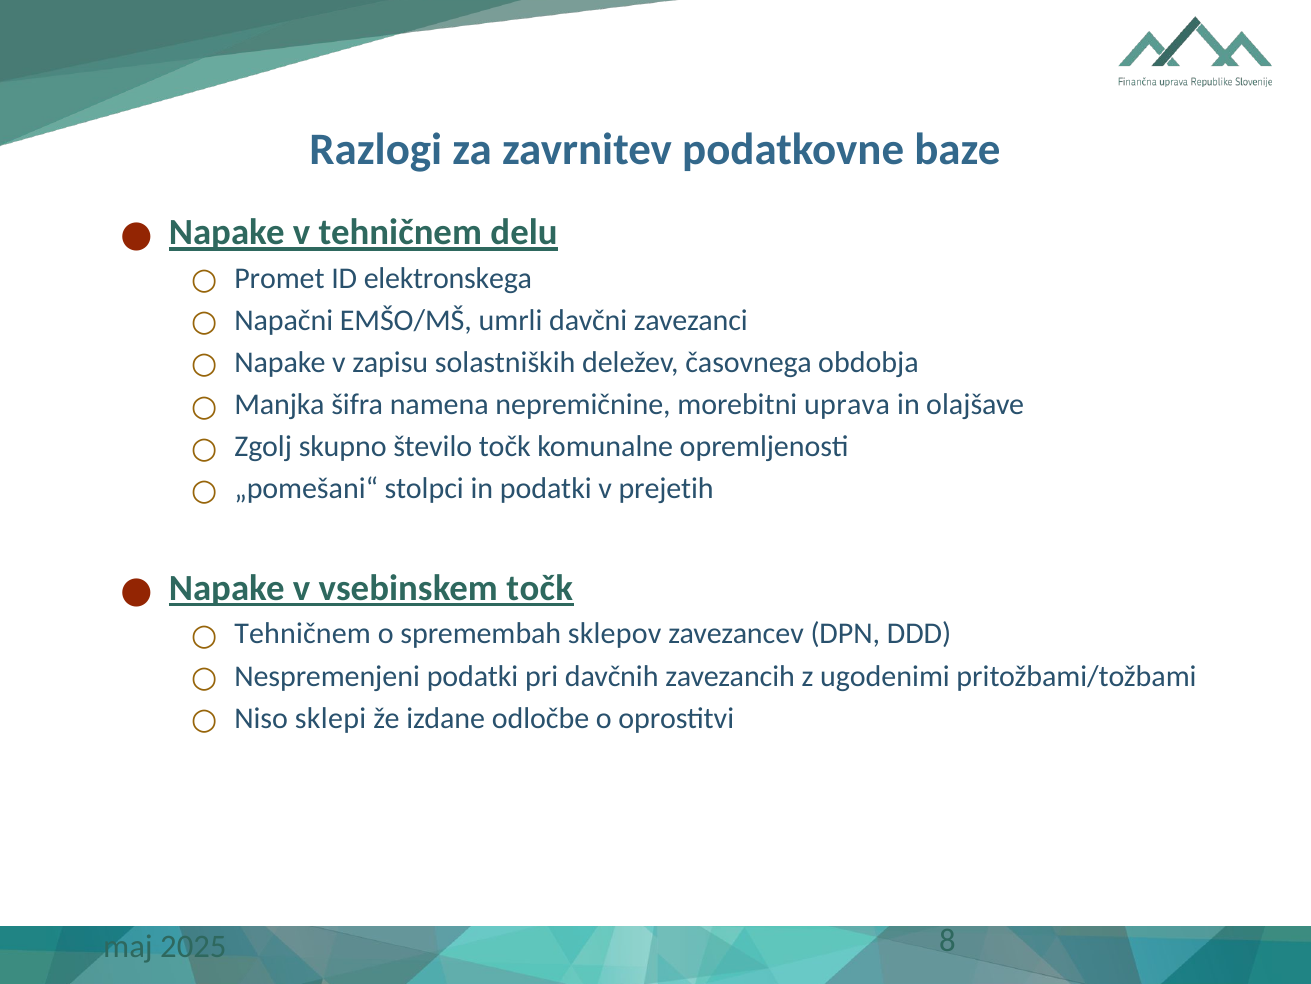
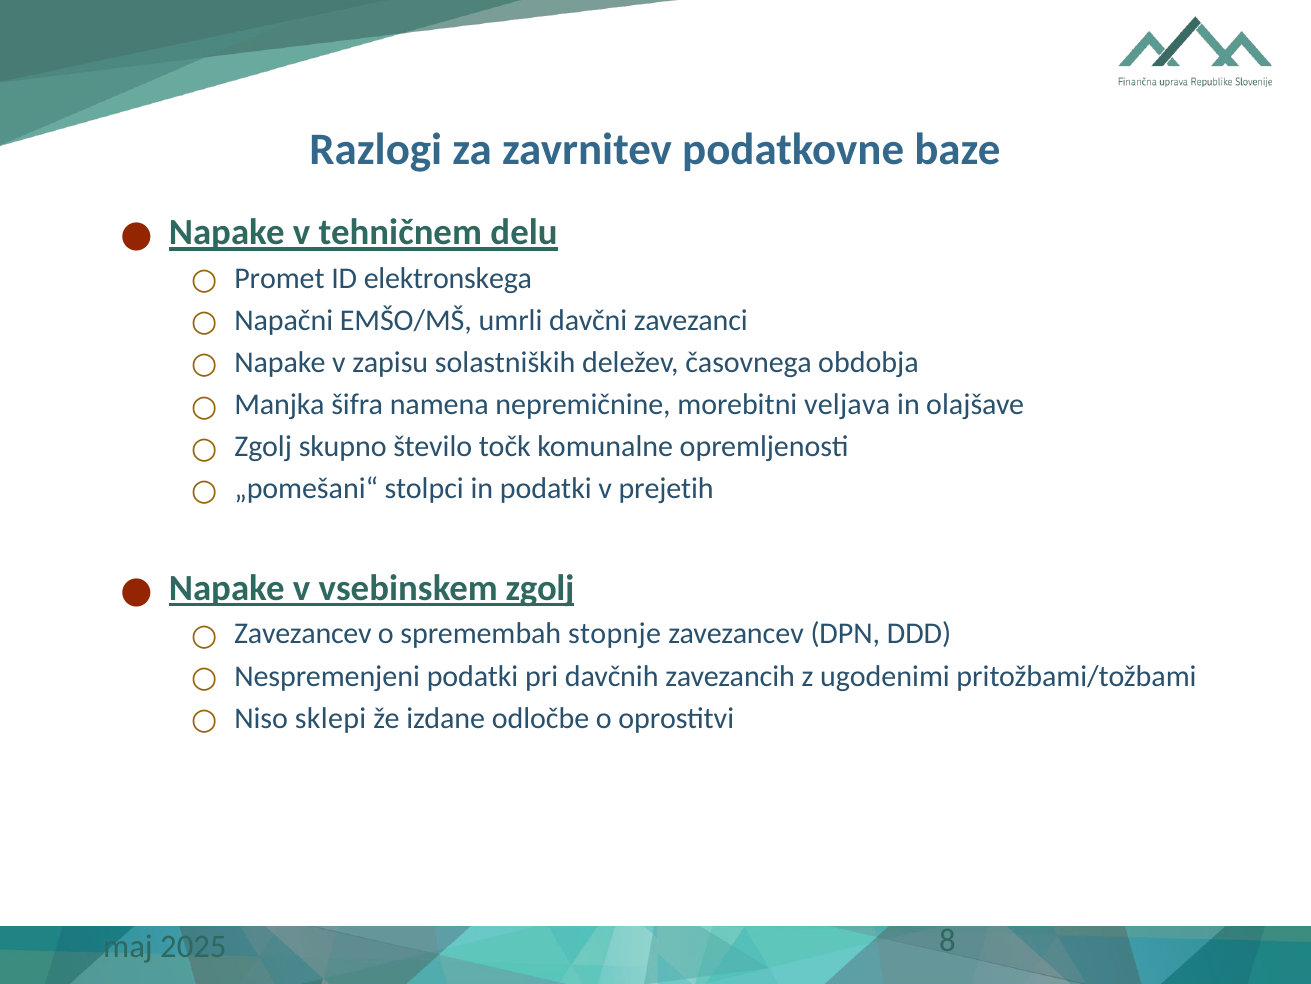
uprava: uprava -> veljava (847, 404)
vsebinskem točk: točk -> zgolj (540, 588)
Tehničnem: Tehničnem -> Zavezancev (303, 634)
sklepov: sklepov -> stopnje (615, 634)
